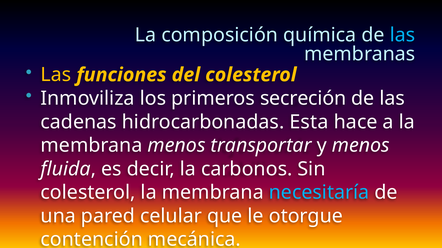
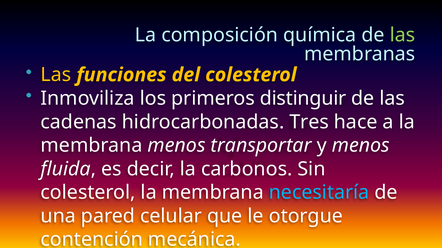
las colour: light blue -> light green (402, 35)
secreción: secreción -> distinguir (303, 99)
Esta: Esta -> Tres (309, 122)
